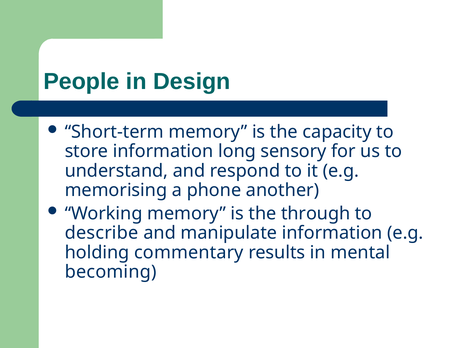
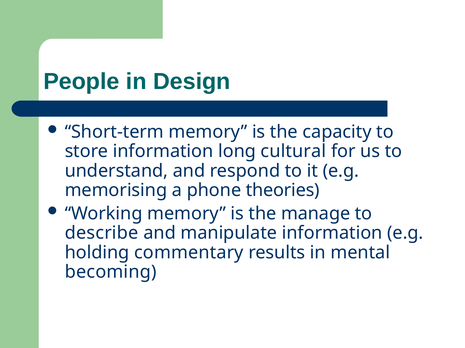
sensory: sensory -> cultural (293, 152)
another: another -> theories (283, 191)
through: through -> manage (316, 214)
